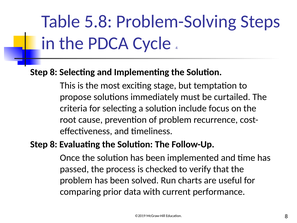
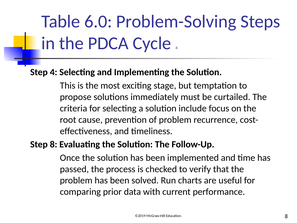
5.8: 5.8 -> 6.0 (98, 22)
8: 8 -> 4 (54, 72)
